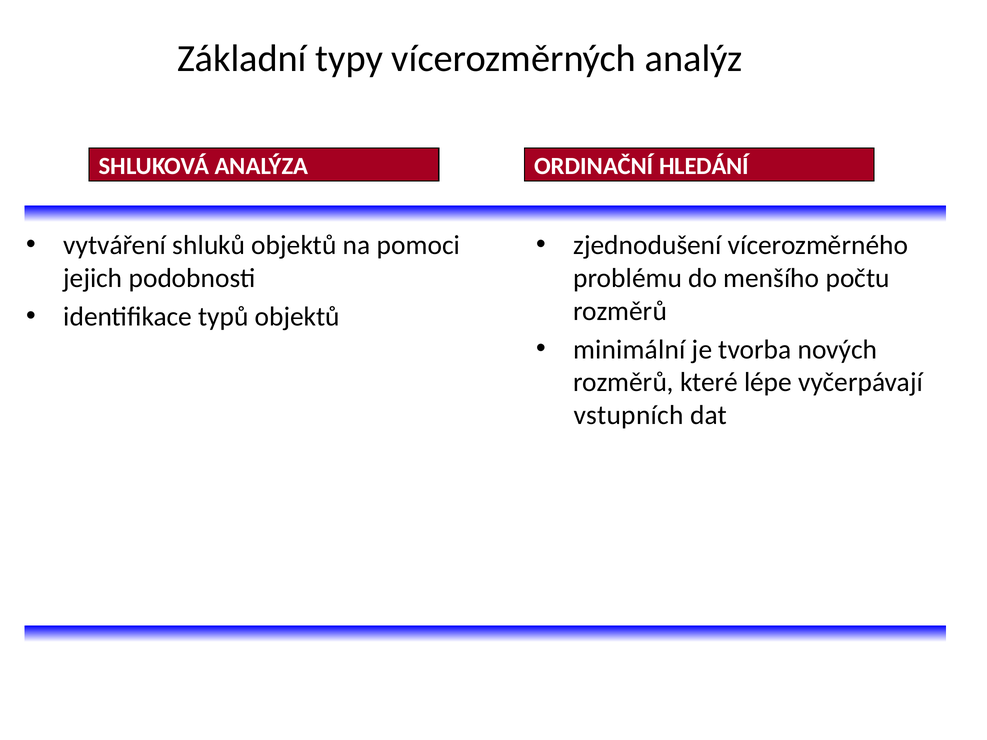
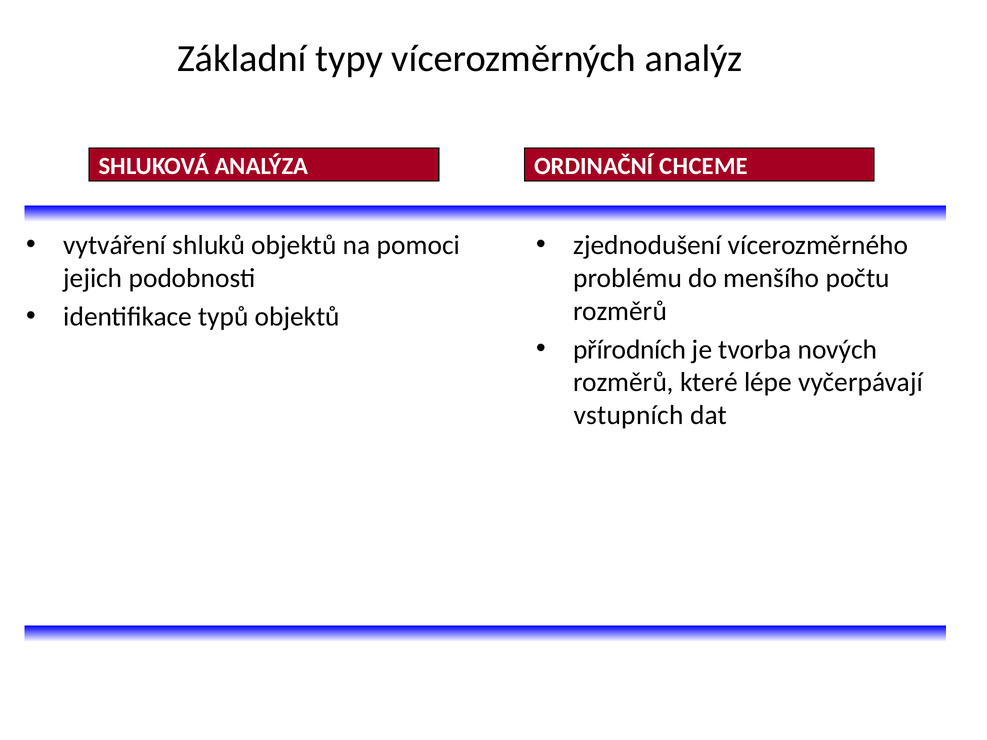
HLEDÁNÍ: HLEDÁNÍ -> CHCEME (704, 166)
minimální: minimální -> přírodních (630, 350)
